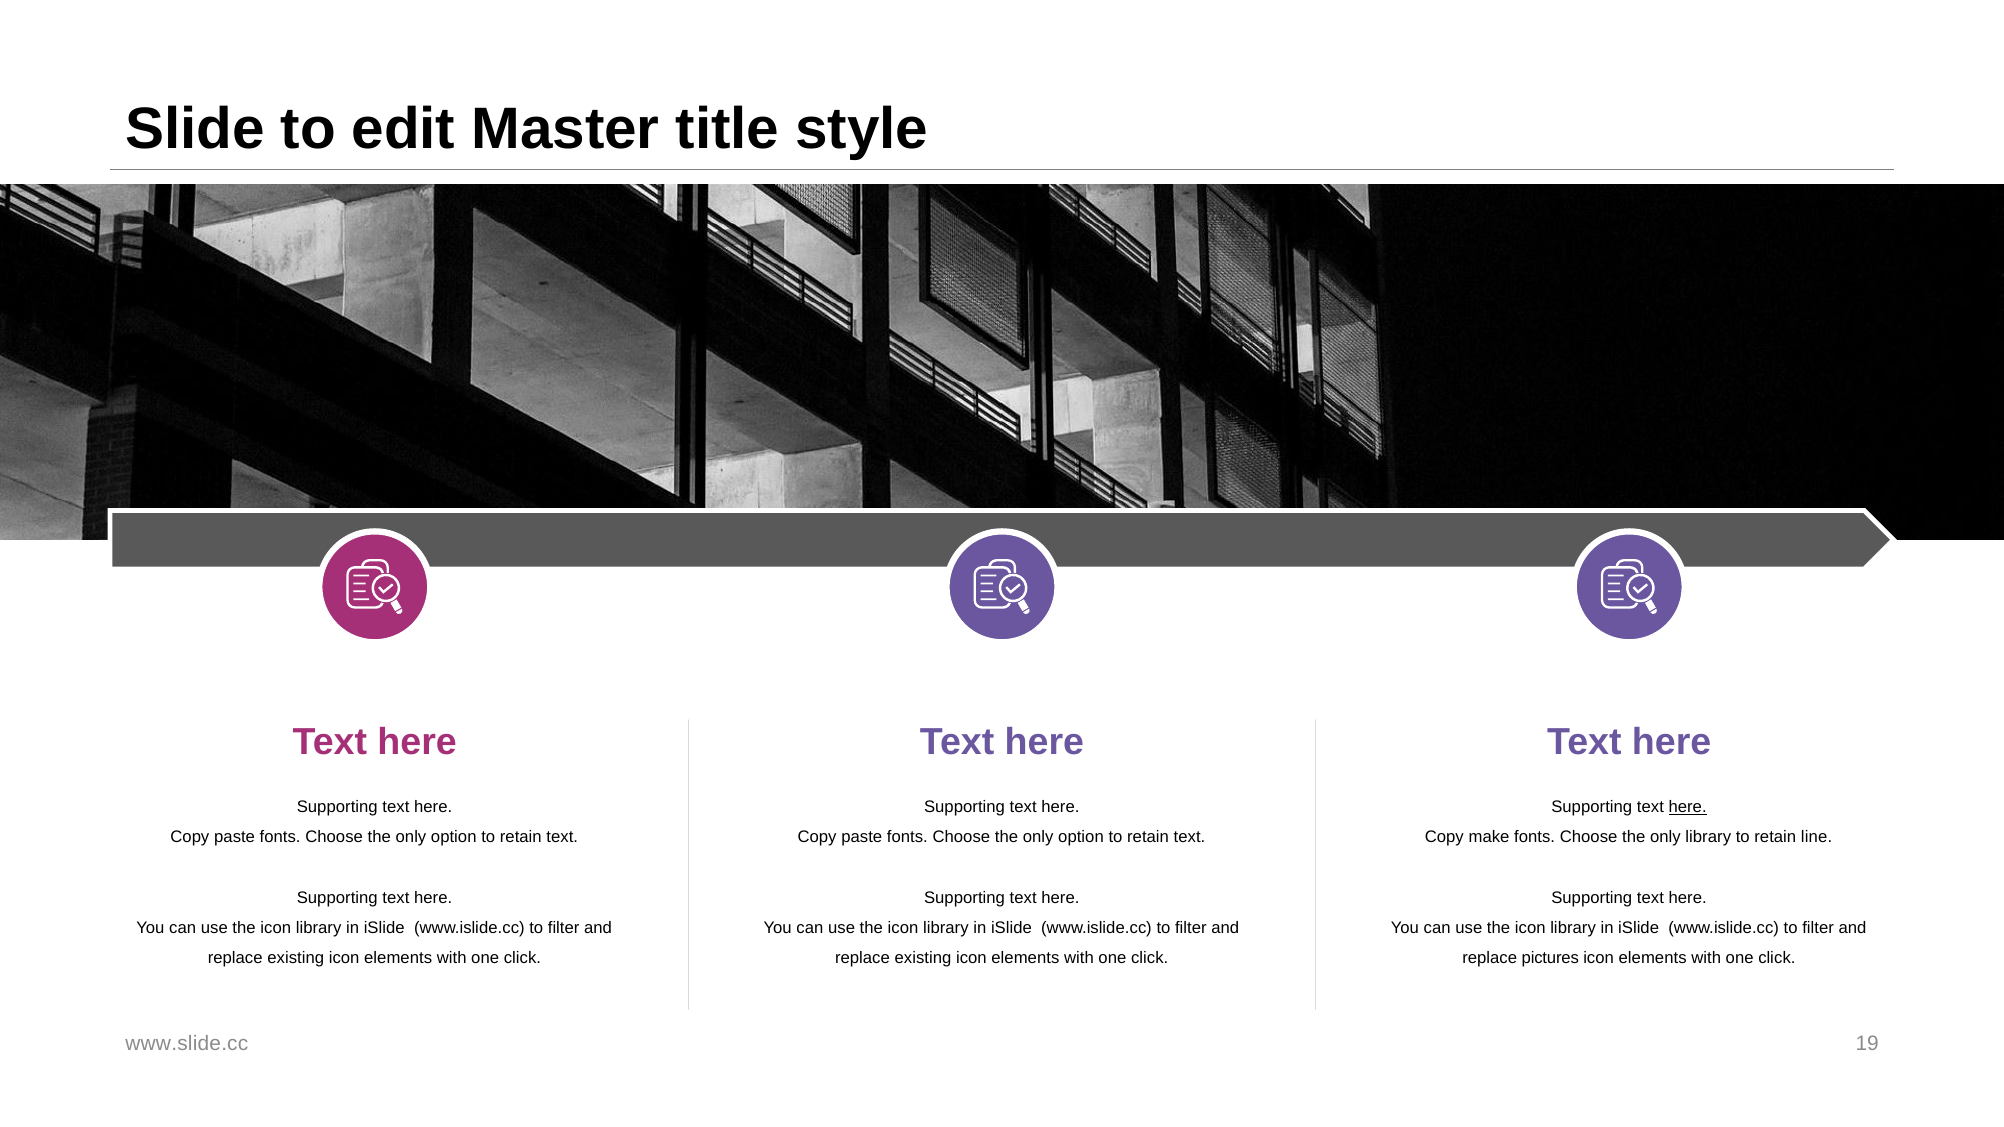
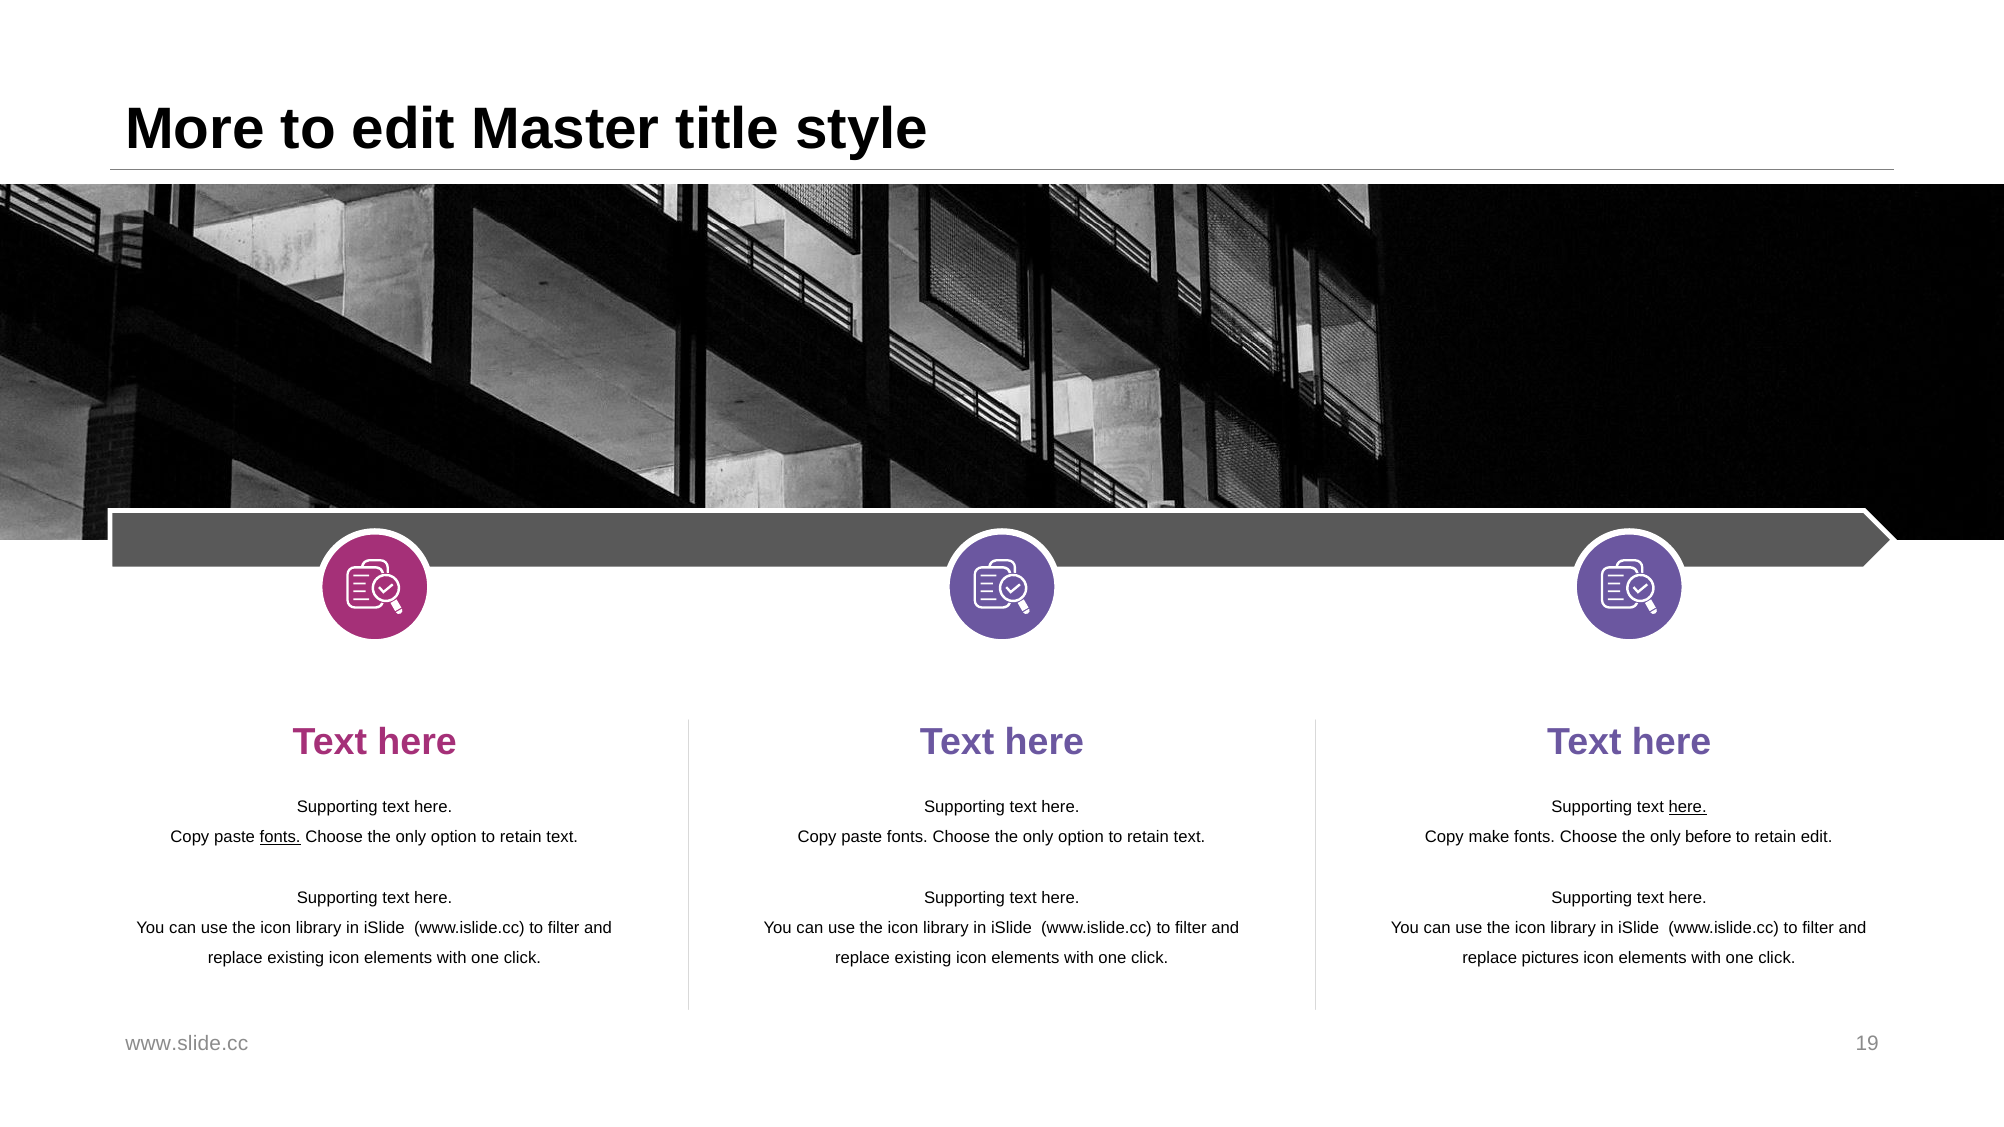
Slide: Slide -> More (195, 130)
fonts underline: none -> present (280, 838)
only library: library -> before (1708, 838)
retain line: line -> edit (1817, 838)
